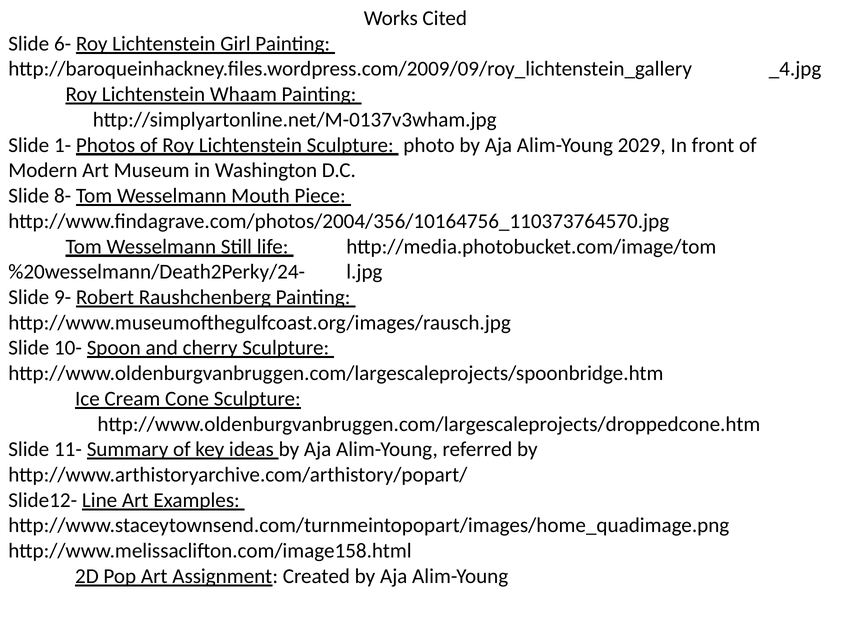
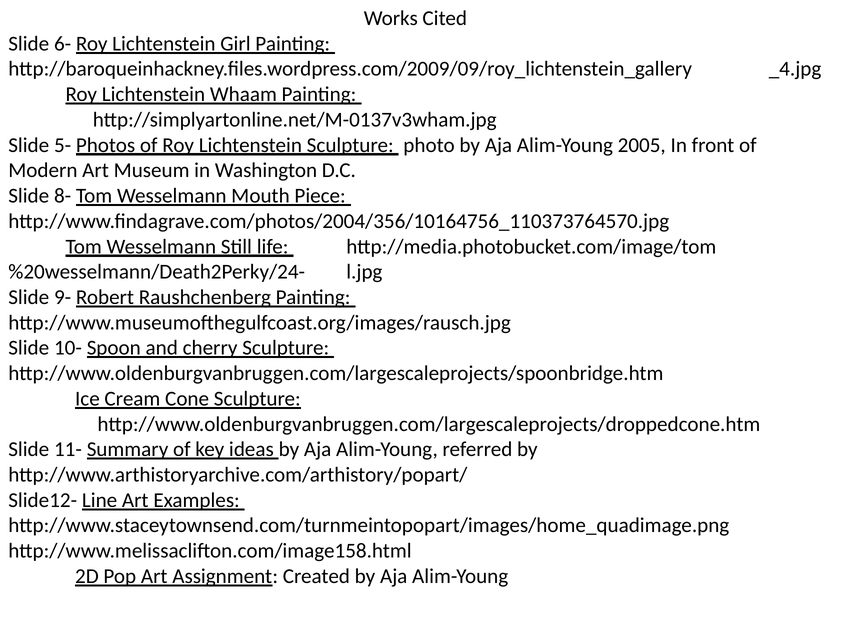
1-: 1- -> 5- (63, 145)
2029: 2029 -> 2005 (642, 145)
